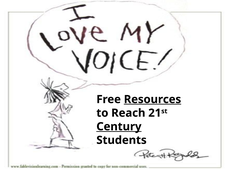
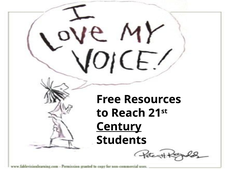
Resources underline: present -> none (152, 99)
